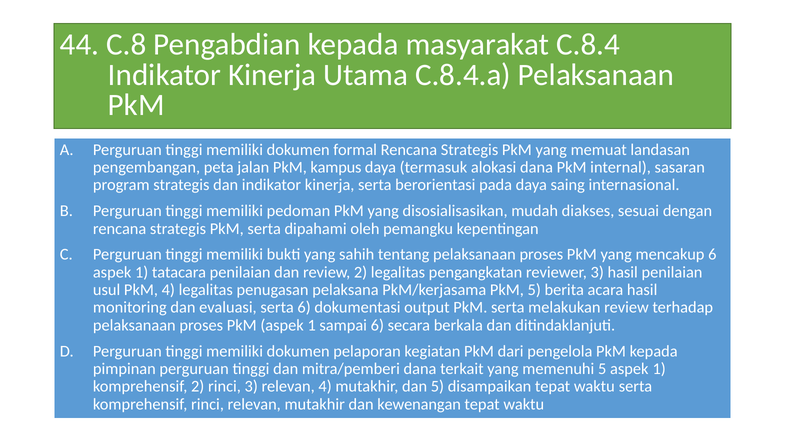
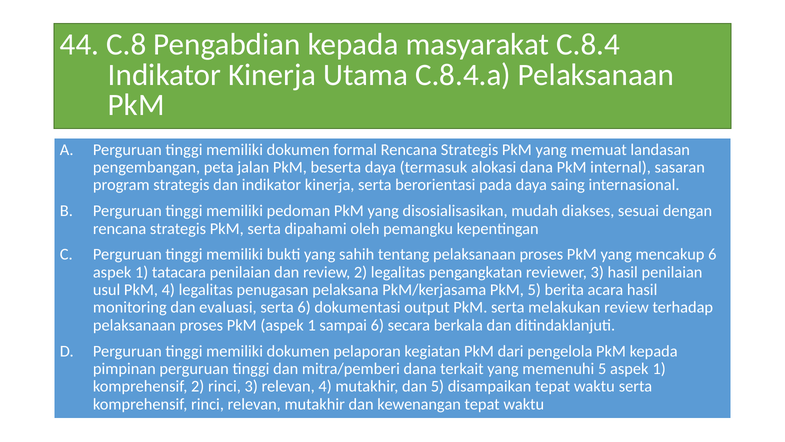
kampus: kampus -> beserta (336, 167)
